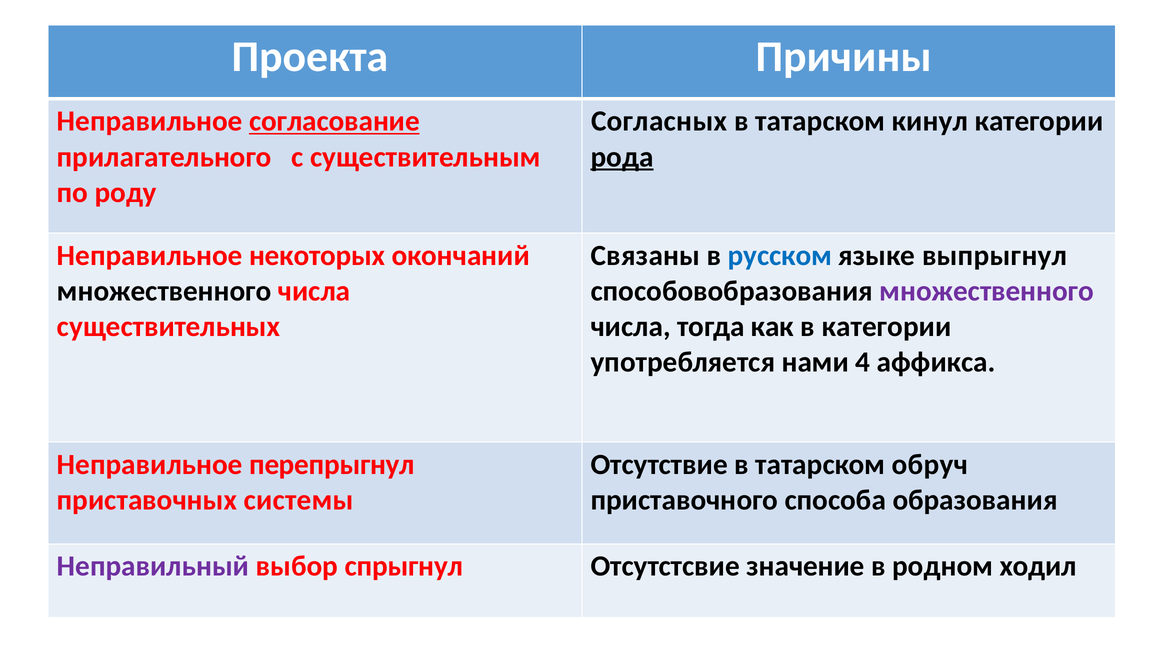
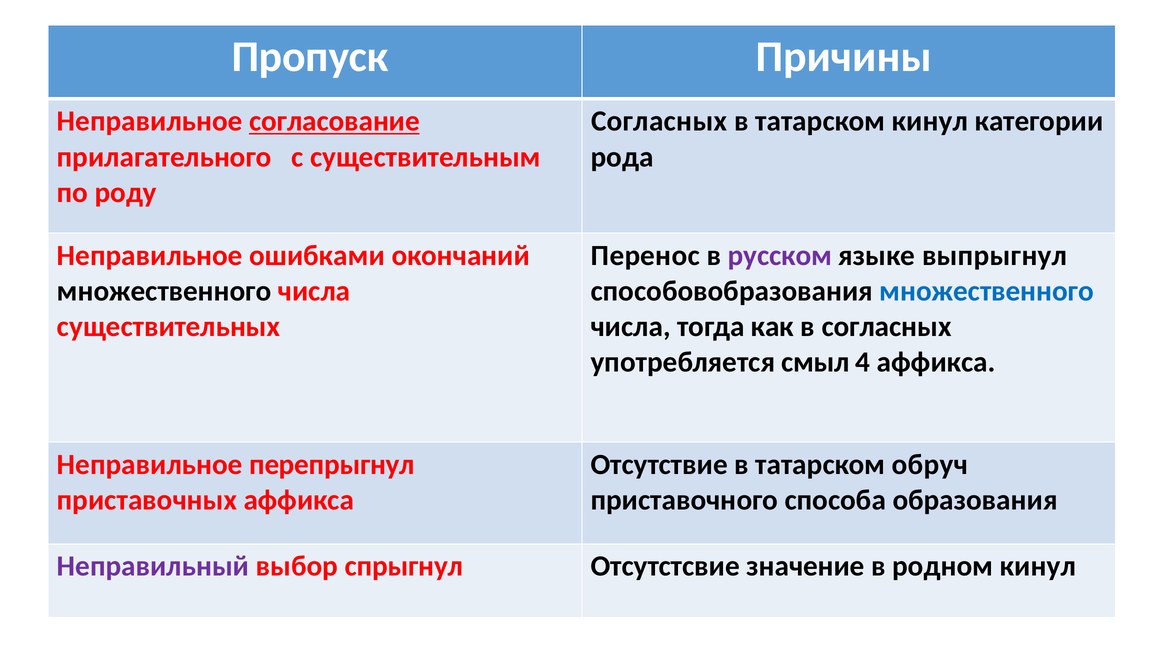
Проекта: Проекта -> Пропуск (310, 57)
рода underline: present -> none (622, 157)
некоторых: некоторых -> ошибками (317, 256)
Связаны: Связаны -> Перенос (645, 256)
русском colour: blue -> purple (780, 256)
множественного colour: purple -> blue (987, 291)
в категории: категории -> согласных (887, 327)
нами: нами -> смыл (815, 363)
приставочных системы: системы -> аффикса (299, 500)
родном ходил: ходил -> кинул (1038, 567)
